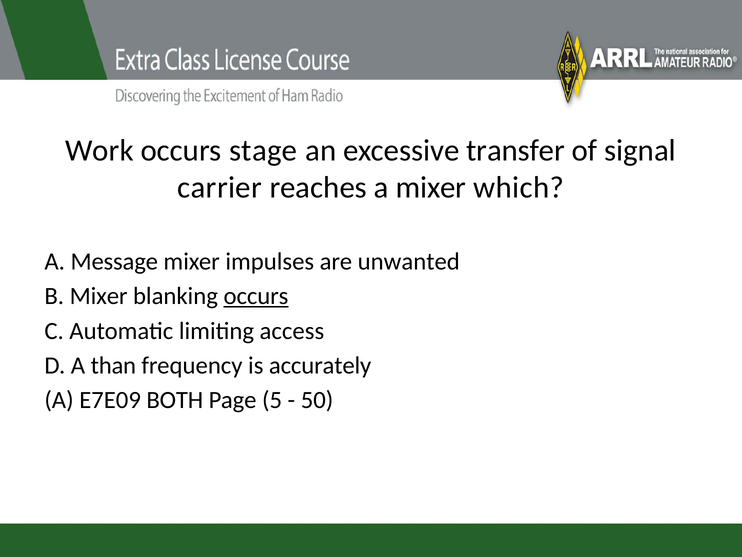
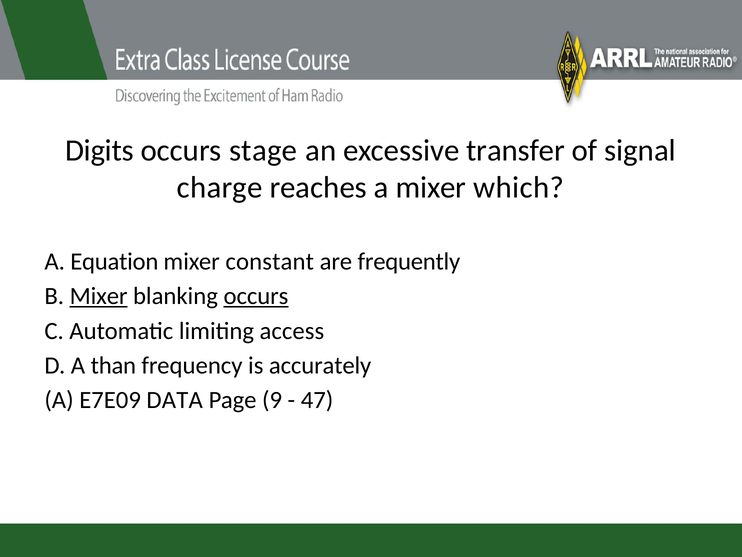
Work: Work -> Digits (99, 150)
carrier: carrier -> charge (220, 188)
Message: Message -> Equation (114, 261)
impulses: impulses -> constant (270, 261)
unwanted: unwanted -> frequently (409, 261)
Mixer underline: none -> present (99, 296)
BOTH: BOTH -> DATA (175, 400)
5: 5 -> 9 (272, 400)
50: 50 -> 47 (317, 400)
